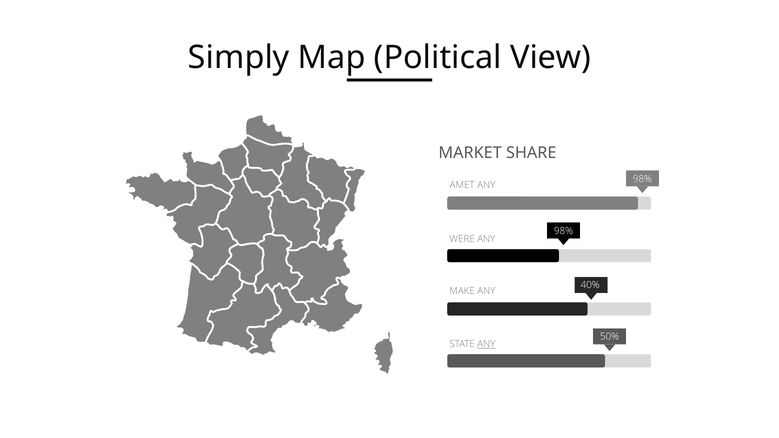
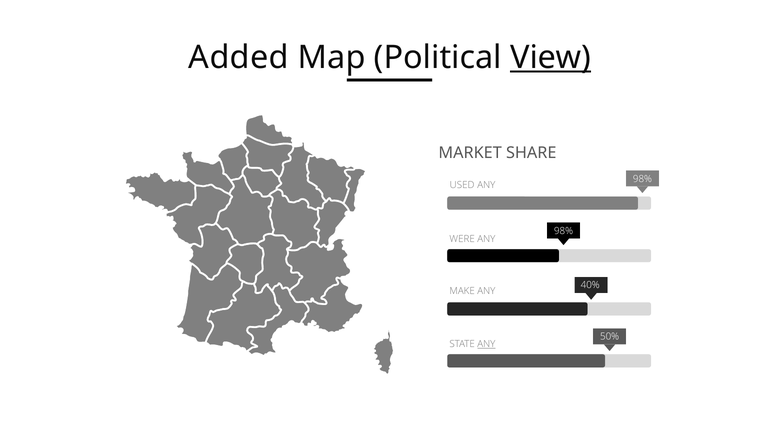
Simply: Simply -> Added (239, 57)
View underline: none -> present (551, 57)
AMET: AMET -> USED (462, 185)
